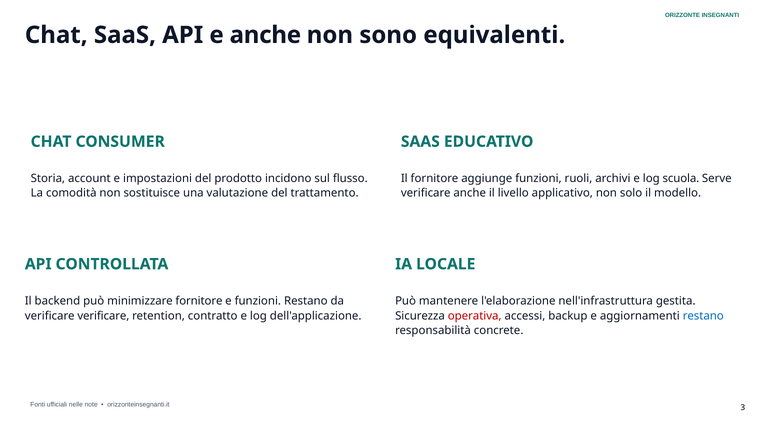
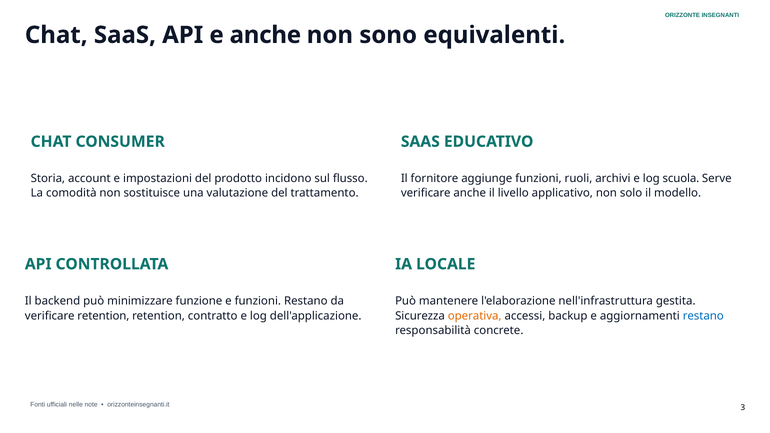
minimizzare fornitore: fornitore -> funzione (199, 301)
verificare verificare: verificare -> retention (103, 316)
operativa colour: red -> orange (475, 316)
